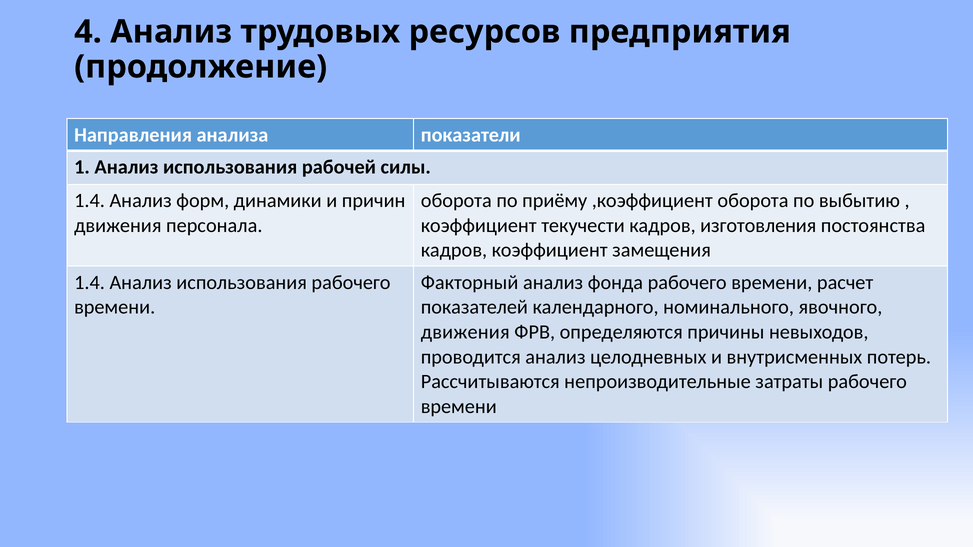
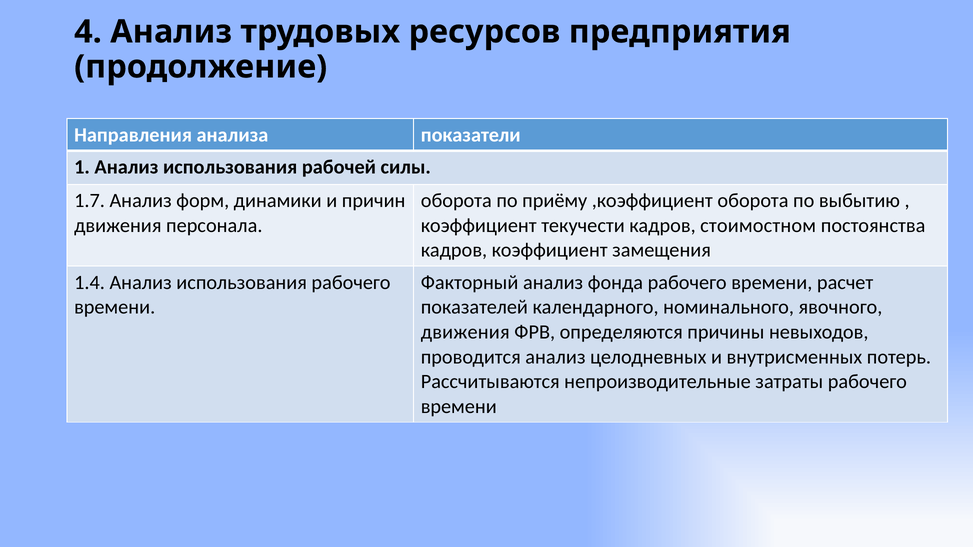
1.4: 1.4 -> 1.7 (90, 201)
изготовления: изготовления -> стоимостном (758, 226)
